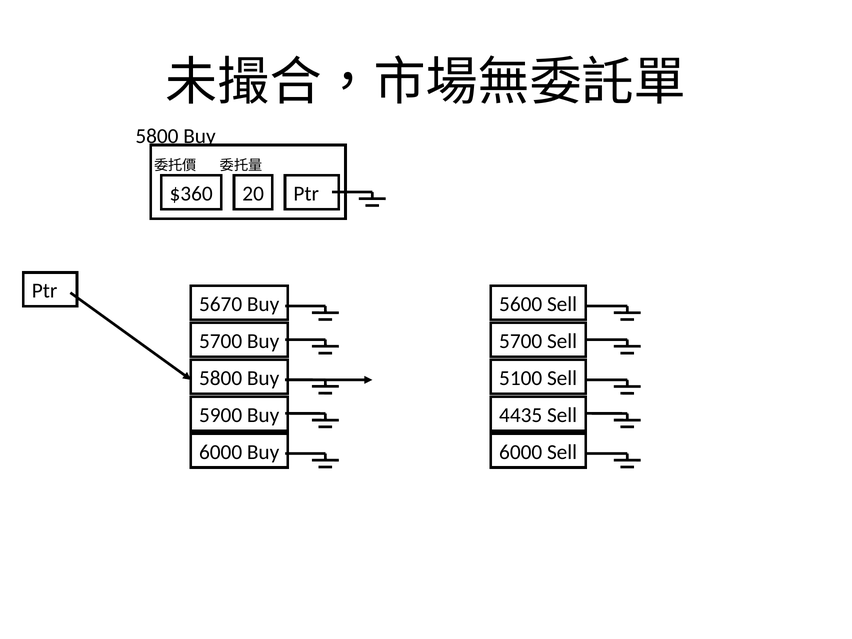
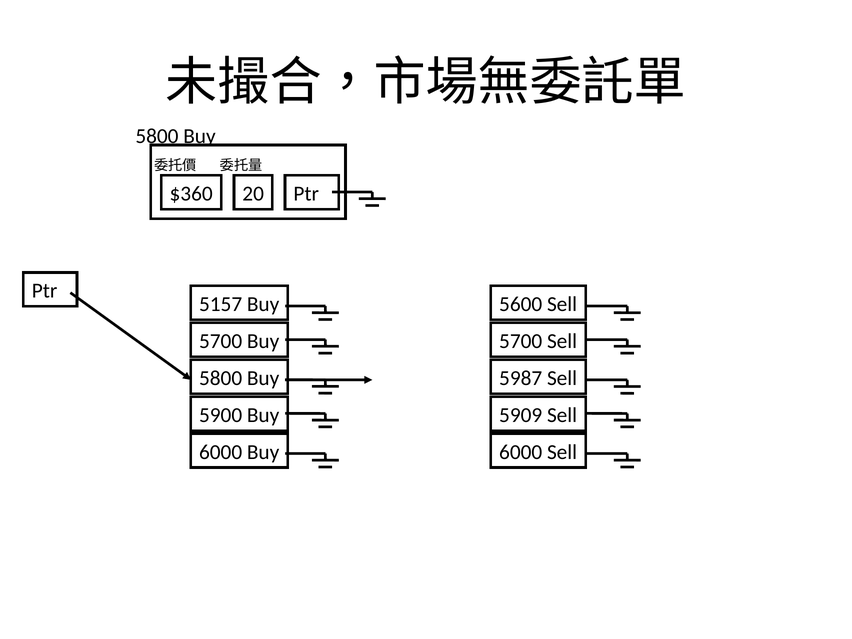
5670: 5670 -> 5157 (221, 304)
5100: 5100 -> 5987 (521, 378)
4435: 4435 -> 5909 (521, 415)
